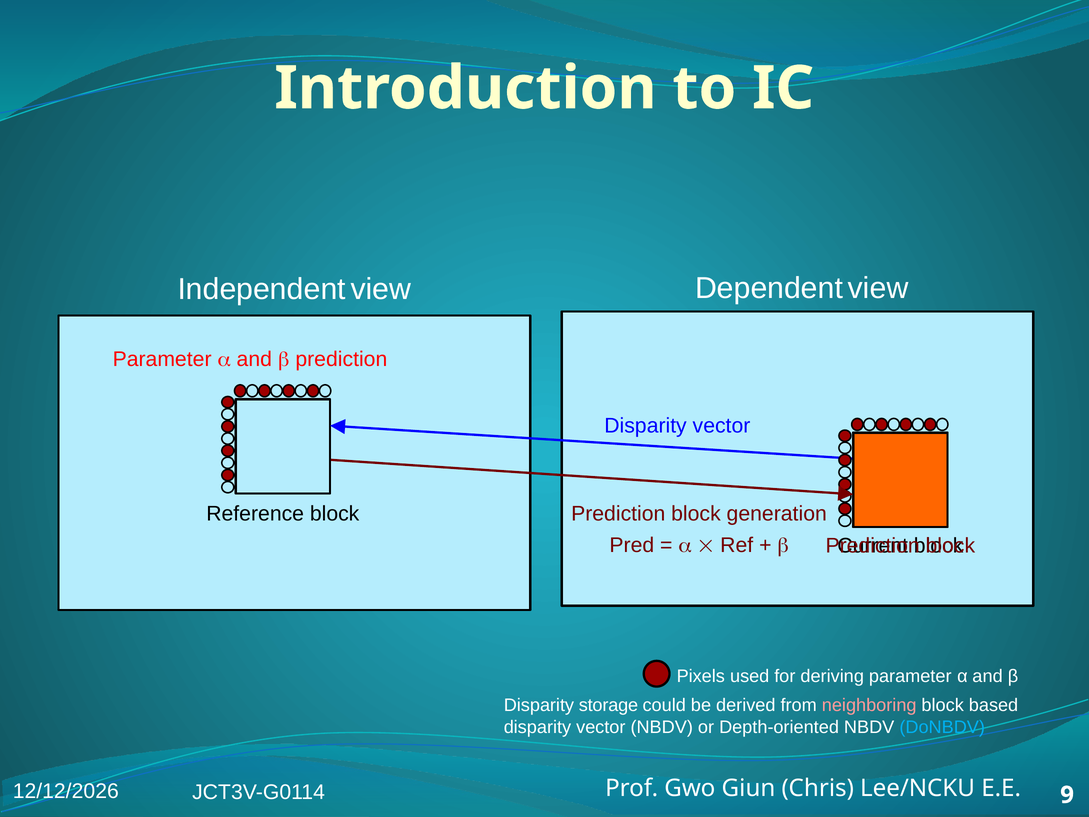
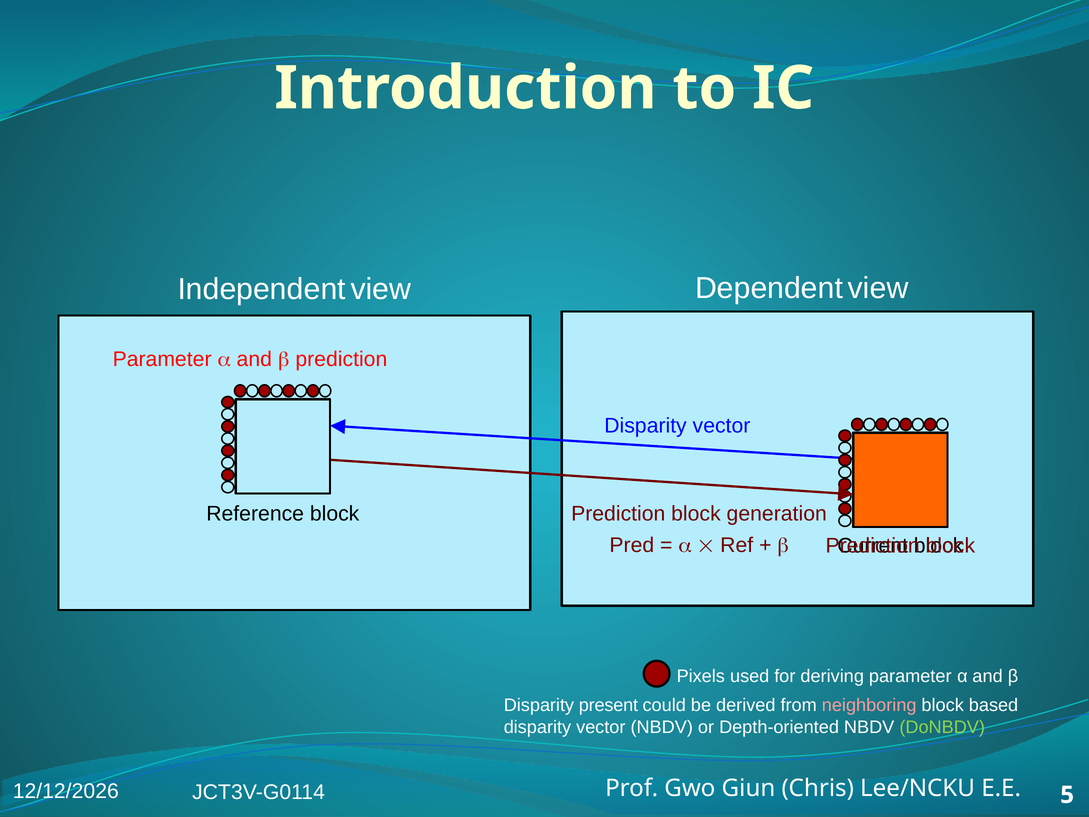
storage: storage -> present (608, 705)
DoNBDV colour: light blue -> light green (942, 727)
9: 9 -> 5 (1067, 795)
